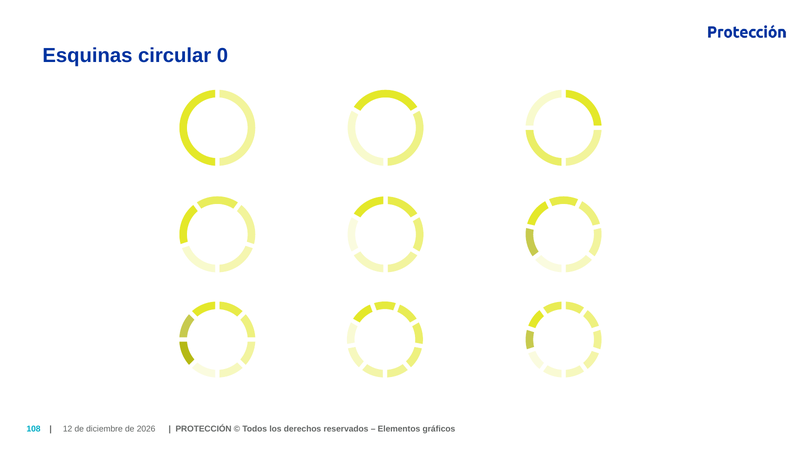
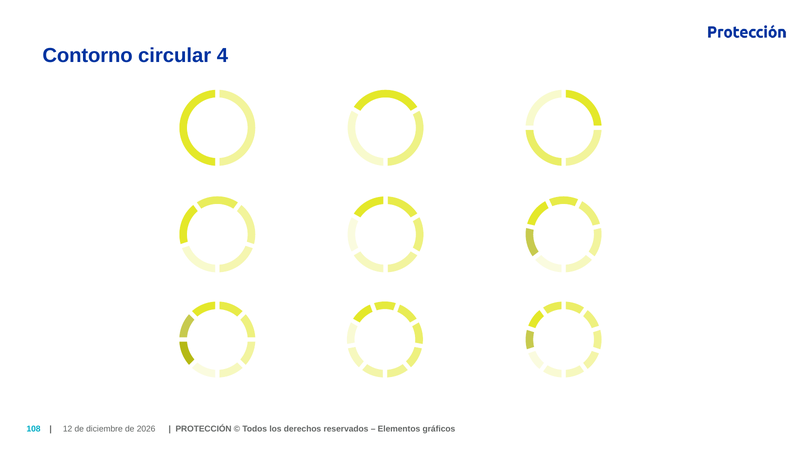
Esquinas: Esquinas -> Contorno (88, 55)
0: 0 -> 4 (222, 55)
